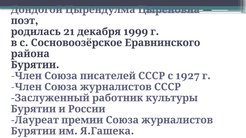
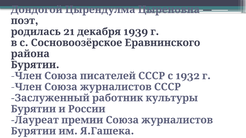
1999: 1999 -> 1939 (136, 32)
1927: 1927 -> 1932 (188, 76)
